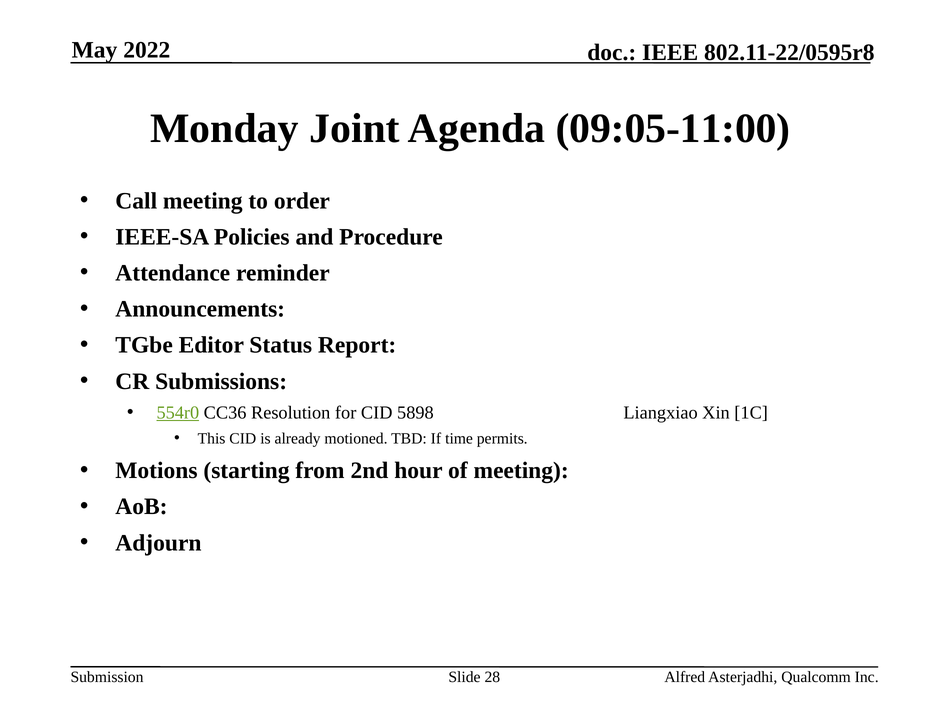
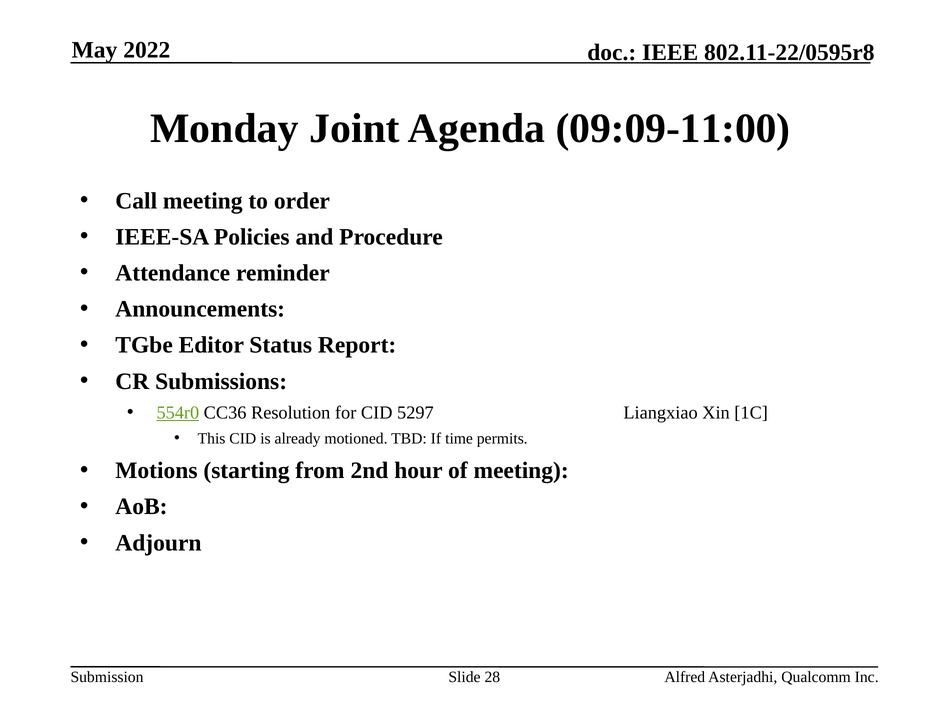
09:05-11:00: 09:05-11:00 -> 09:09-11:00 (673, 128)
5898: 5898 -> 5297 (415, 412)
